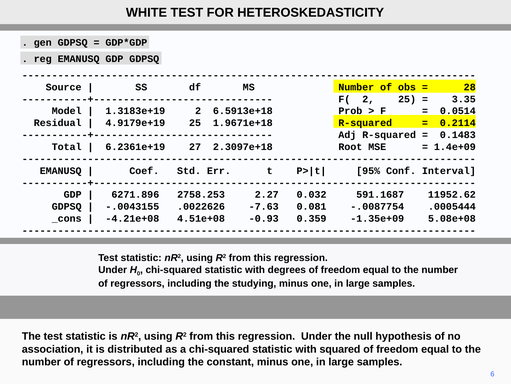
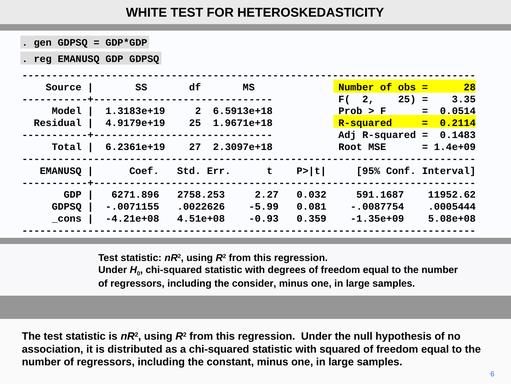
-.0043155: -.0043155 -> -.0071155 (132, 206)
-7.63: -7.63 -> -5.99 (264, 206)
studying: studying -> consider (254, 283)
